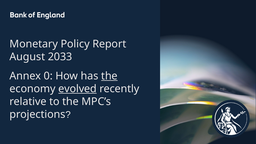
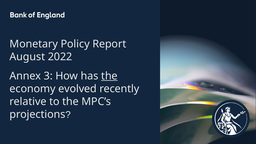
2033: 2033 -> 2022 (60, 57)
0: 0 -> 3 (48, 76)
evolved underline: present -> none (78, 89)
